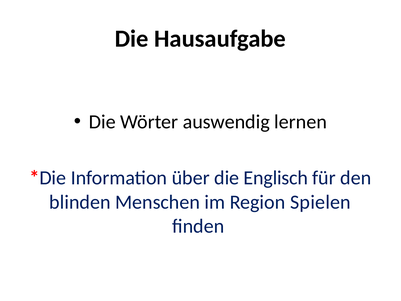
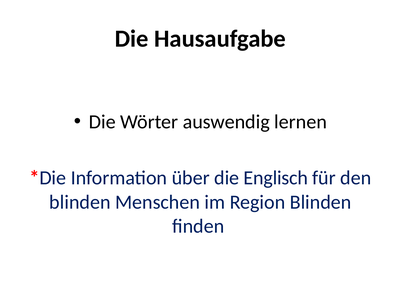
Region Spielen: Spielen -> Blinden (321, 202)
